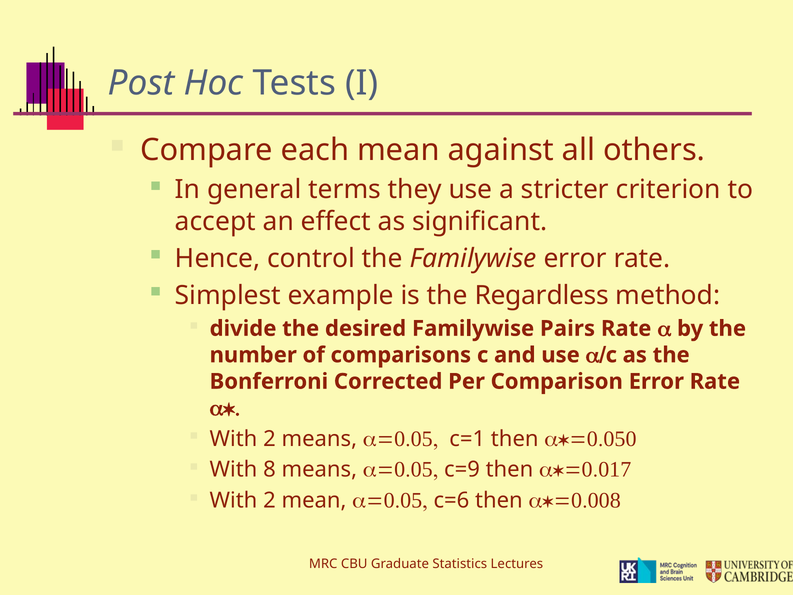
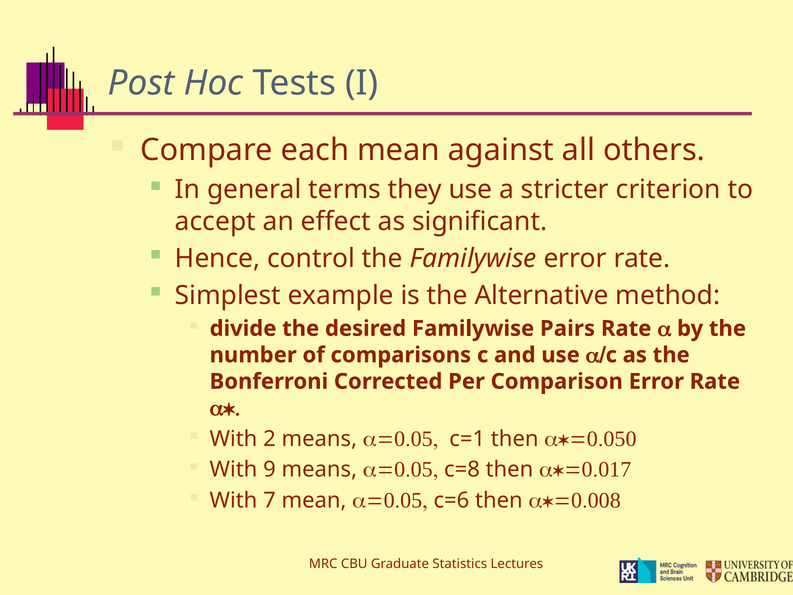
Regardless: Regardless -> Alternative (542, 295)
8: 8 -> 9 (269, 469)
c=9: c=9 -> c=8 (462, 469)
2: 2 -> 7 (269, 500)
